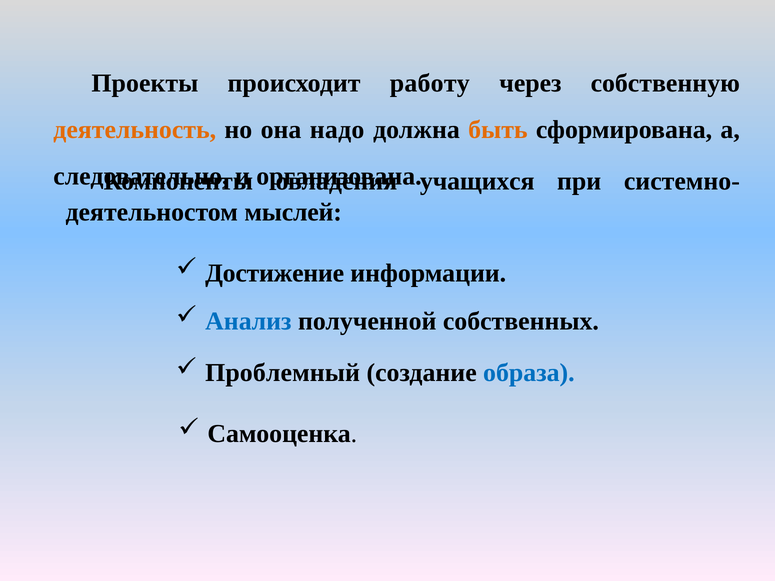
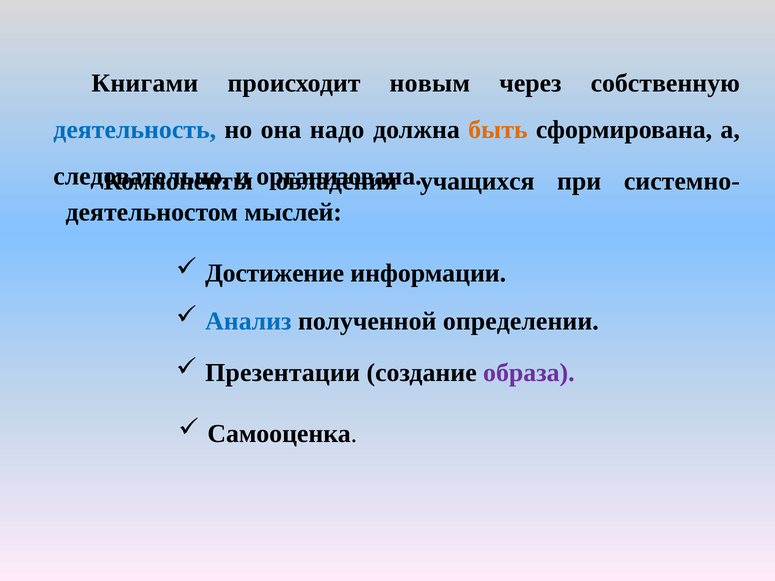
Проекты: Проекты -> Книгами (145, 83)
работу: работу -> новым (430, 83)
деятельность colour: orange -> blue (135, 130)
собственных: собственных -> определении (521, 321)
Проблемный: Проблемный -> Презентации (283, 373)
образа colour: blue -> purple (529, 373)
